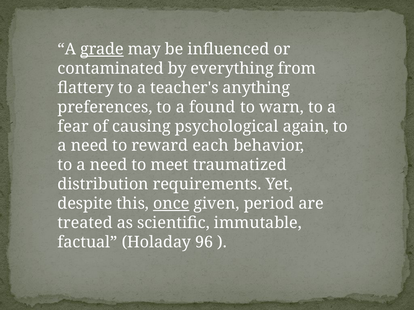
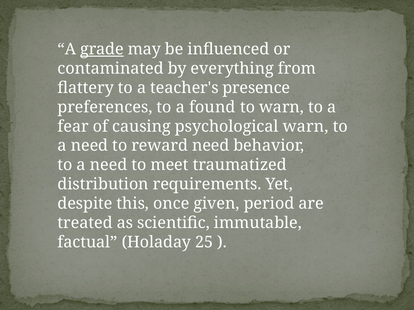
anything: anything -> presence (256, 88)
psychological again: again -> warn (306, 127)
reward each: each -> need (211, 146)
once underline: present -> none (171, 204)
96: 96 -> 25 (204, 243)
